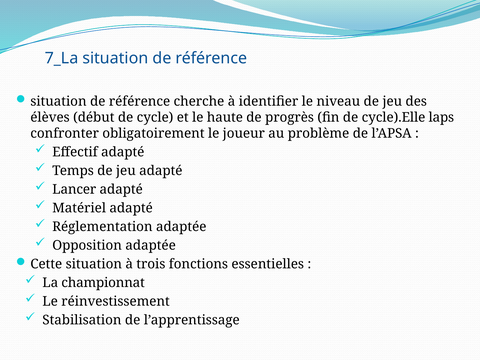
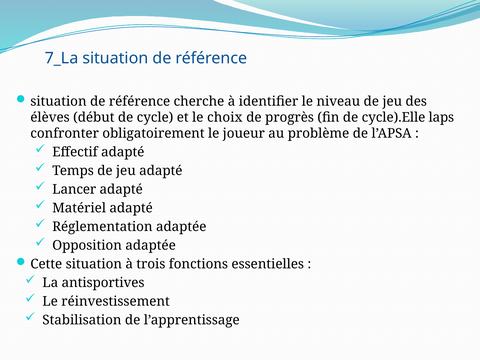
haute: haute -> choix (225, 117)
championnat: championnat -> antisportives (103, 283)
